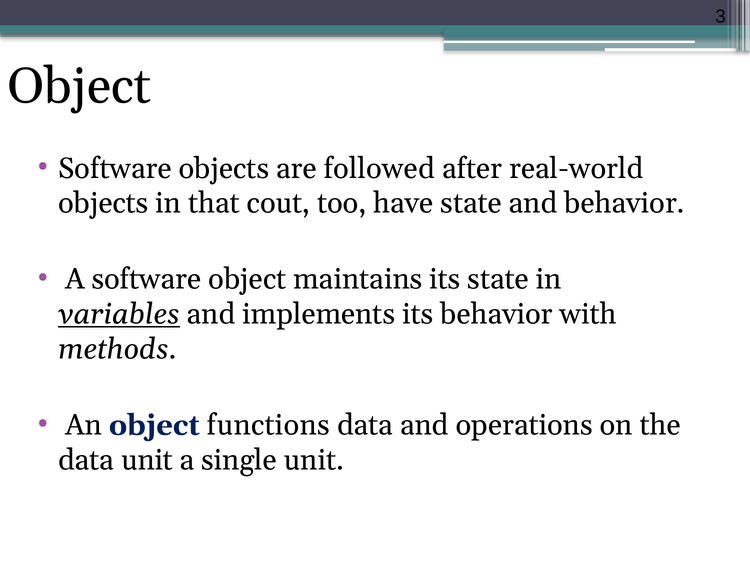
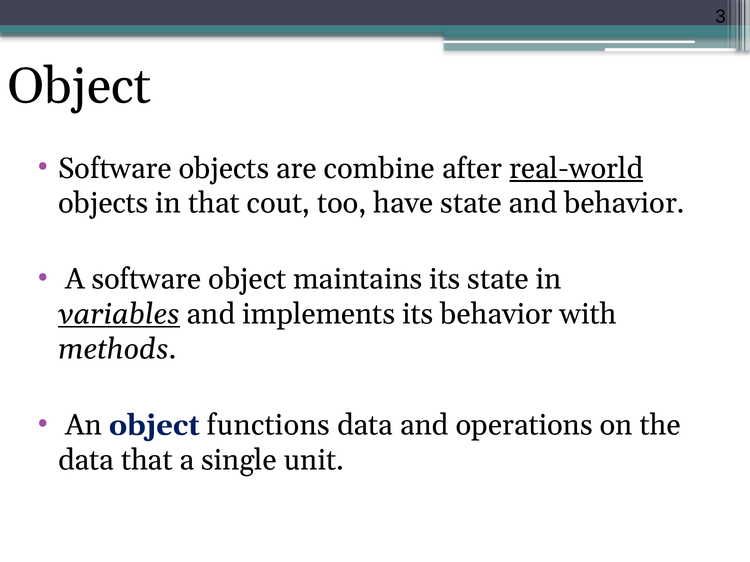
followed: followed -> combine (379, 169)
real-world underline: none -> present (576, 169)
data unit: unit -> that (147, 461)
